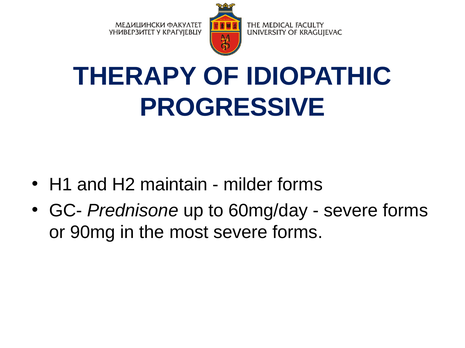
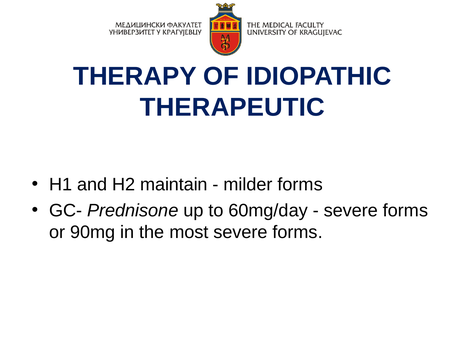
PROGRESSIVE: PROGRESSIVE -> THERAPEUTIC (232, 108)
